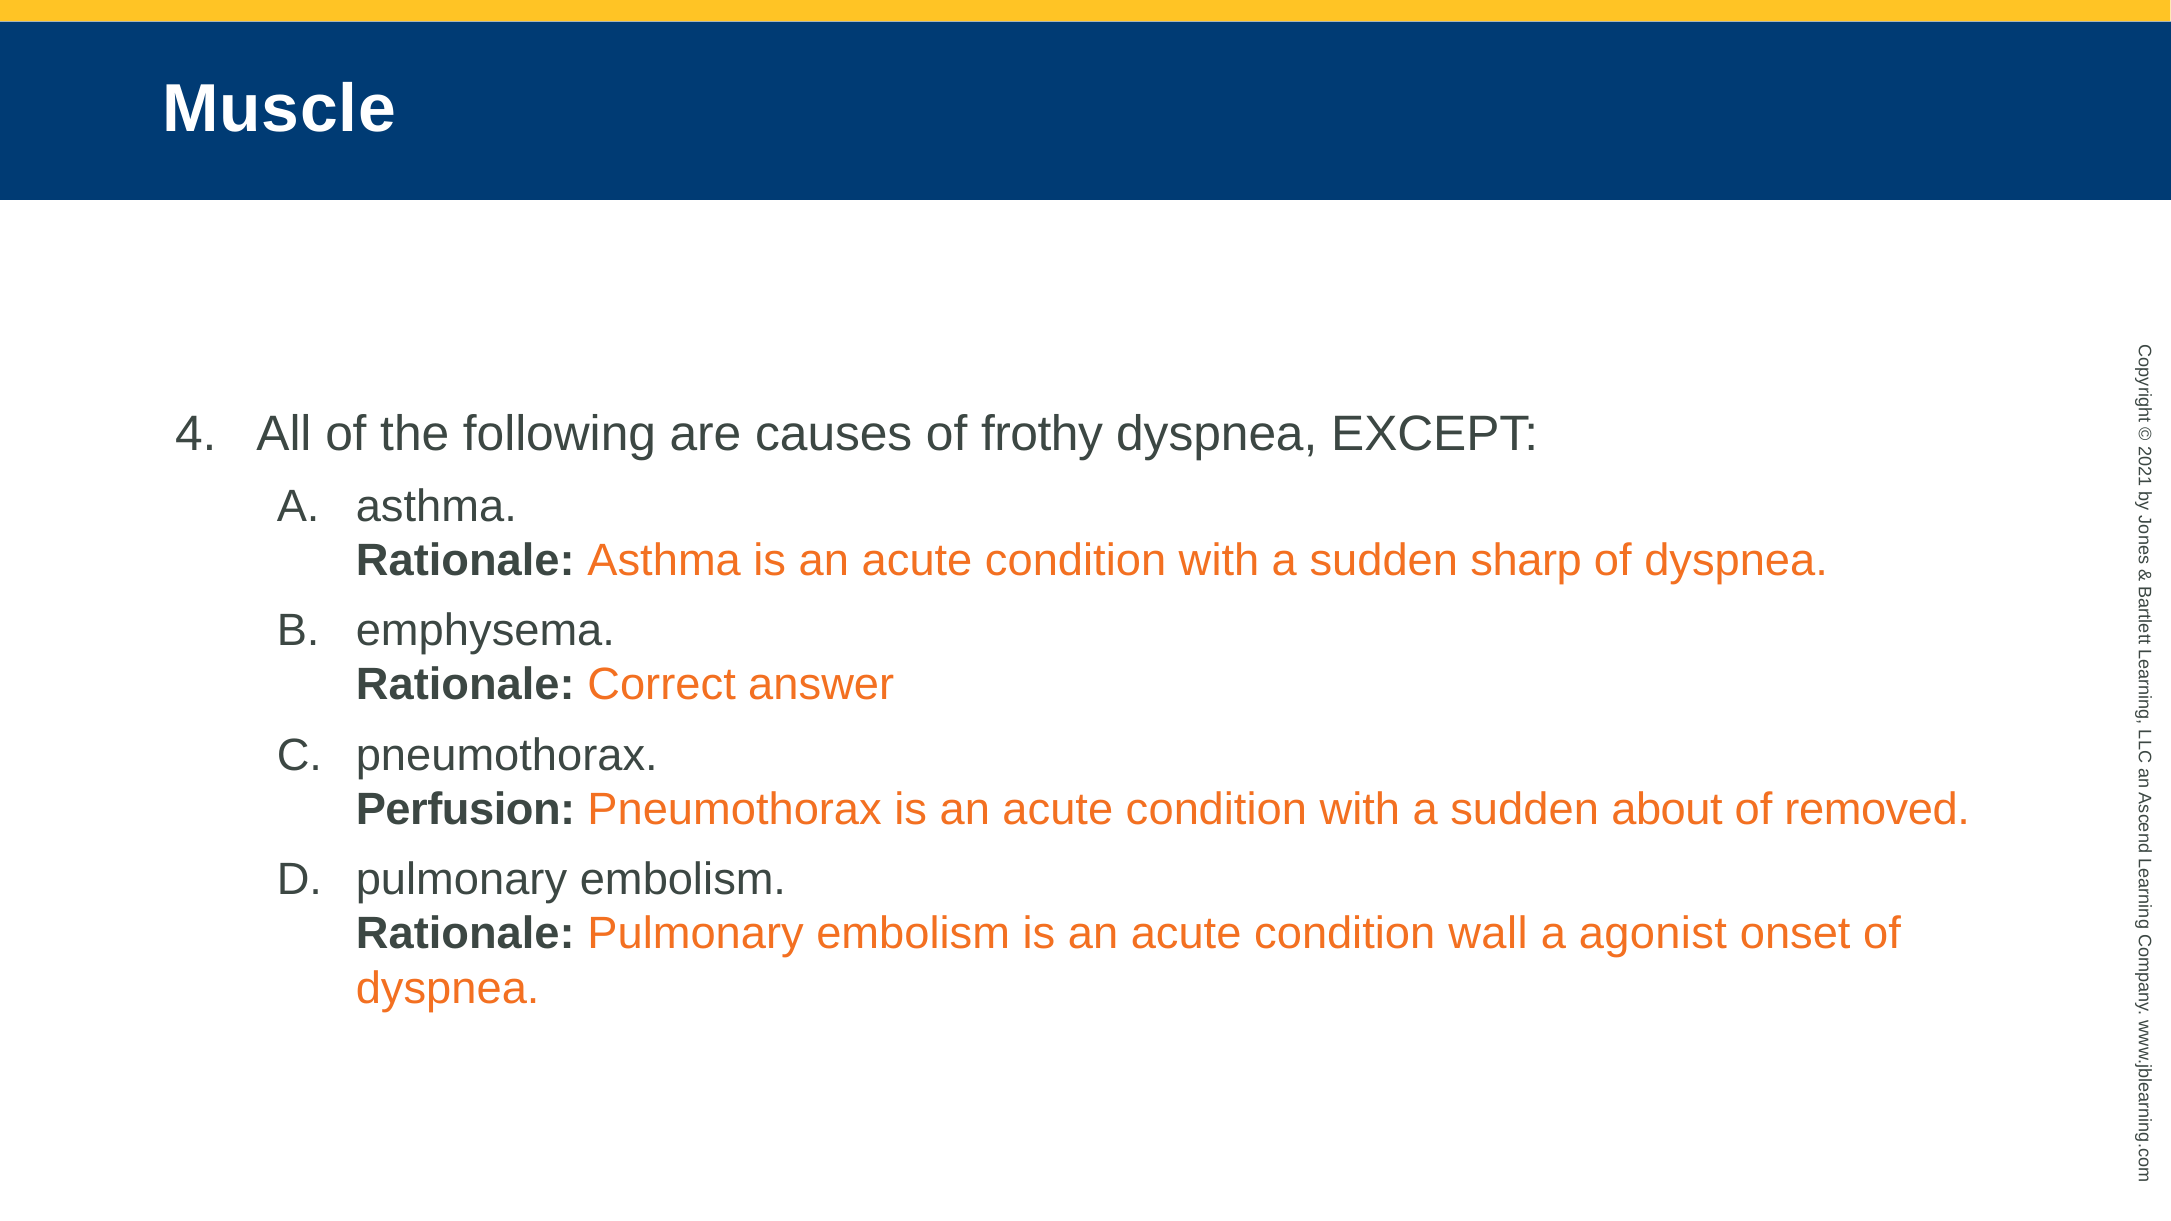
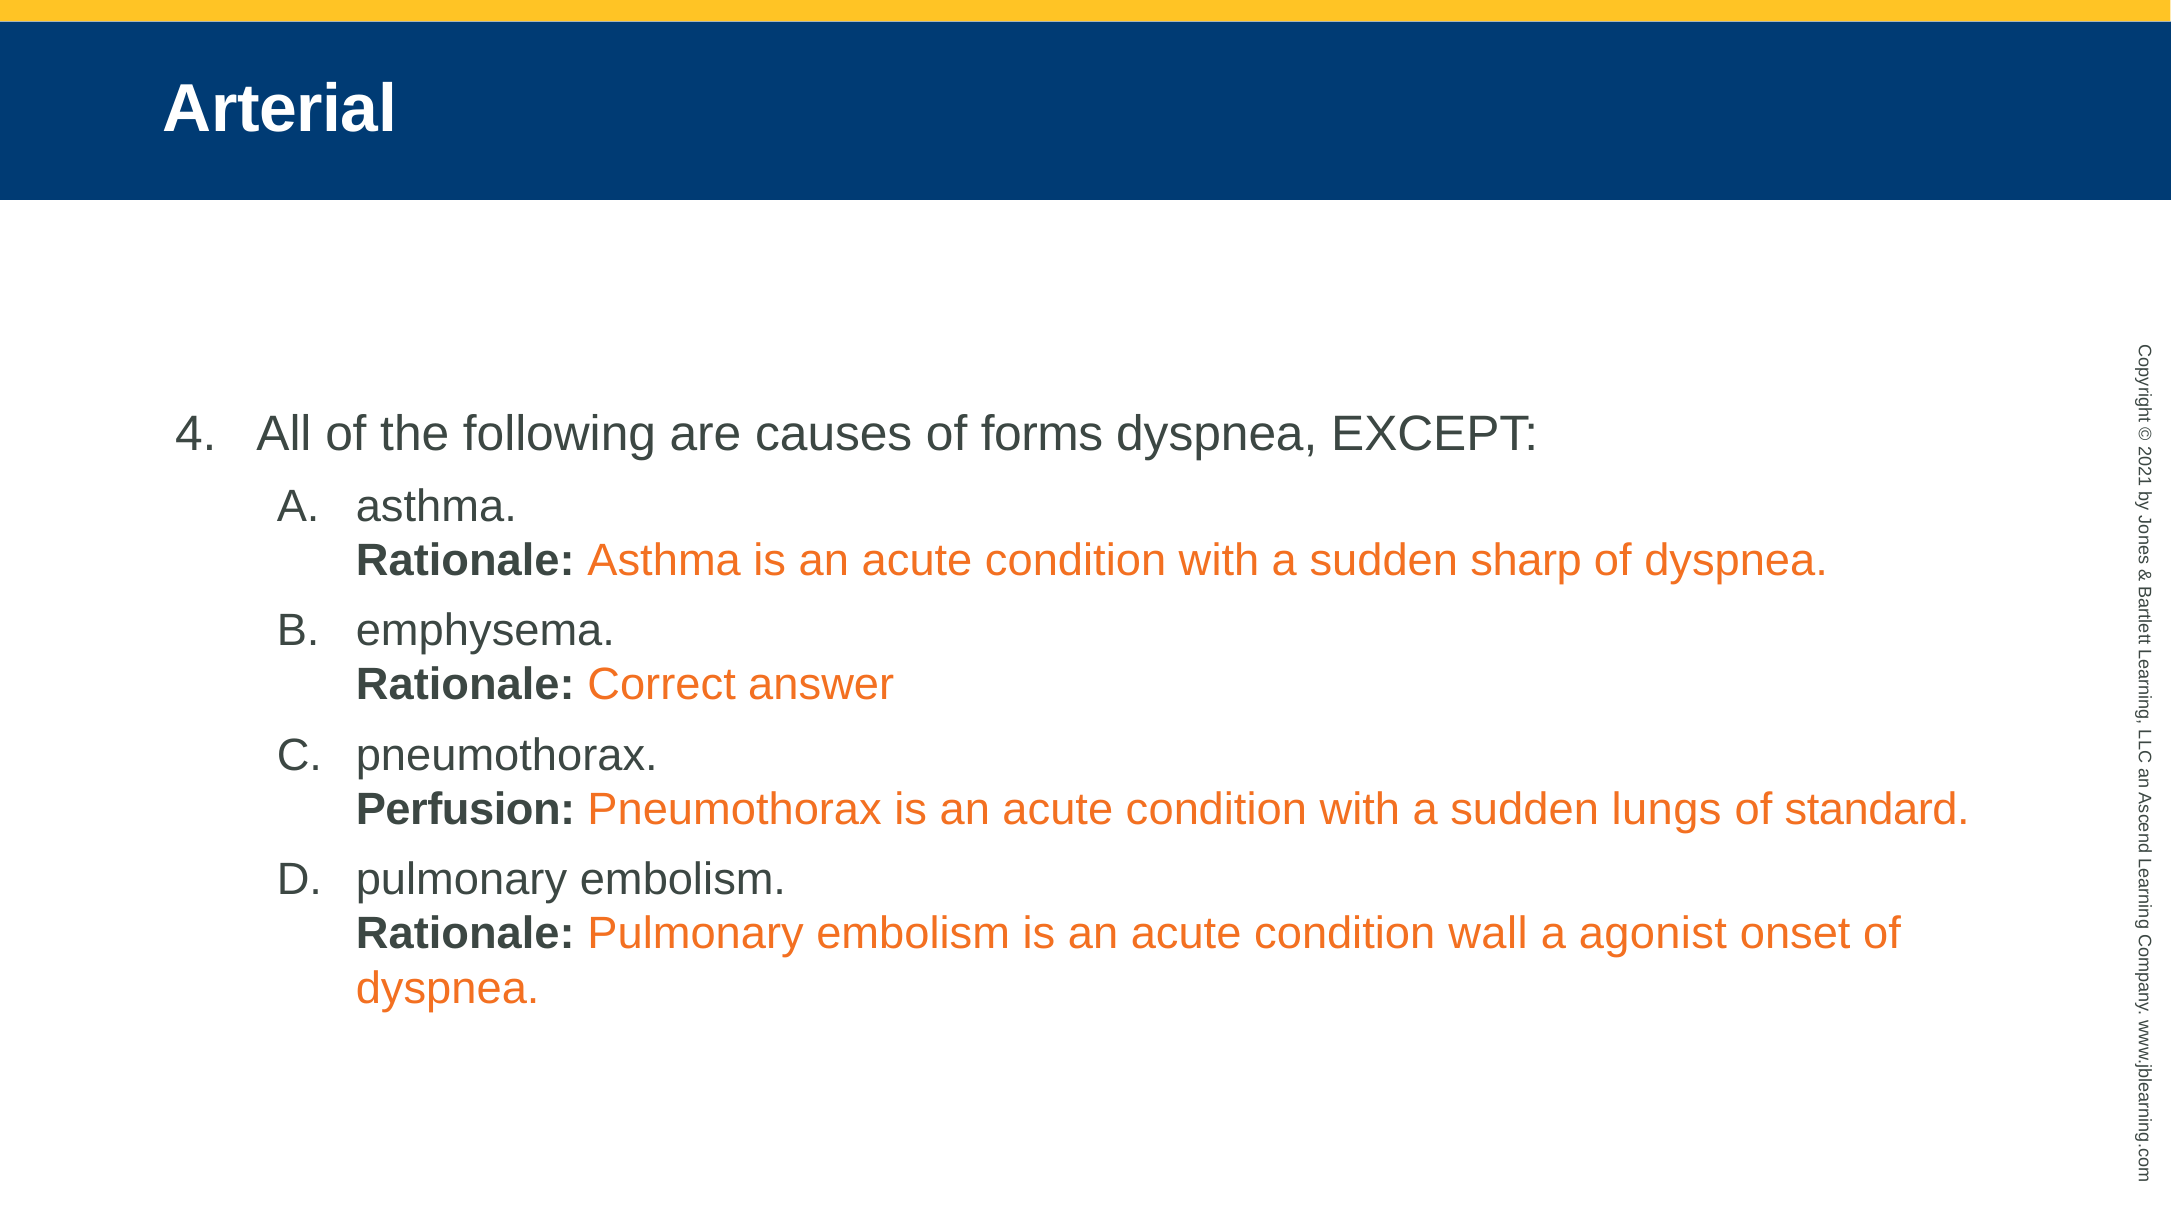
Muscle: Muscle -> Arterial (280, 109)
frothy: frothy -> forms (1042, 434)
about: about -> lungs (1667, 810)
removed: removed -> standard (1877, 810)
